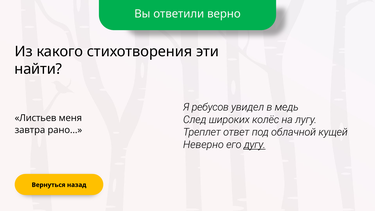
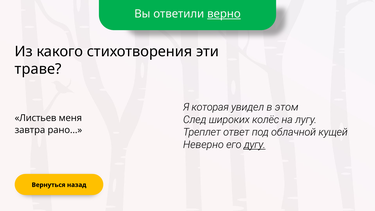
верно underline: none -> present (224, 14)
найти: найти -> траве (38, 69)
ребусов: ребусов -> которая (210, 107)
медь: медь -> этом (287, 107)
